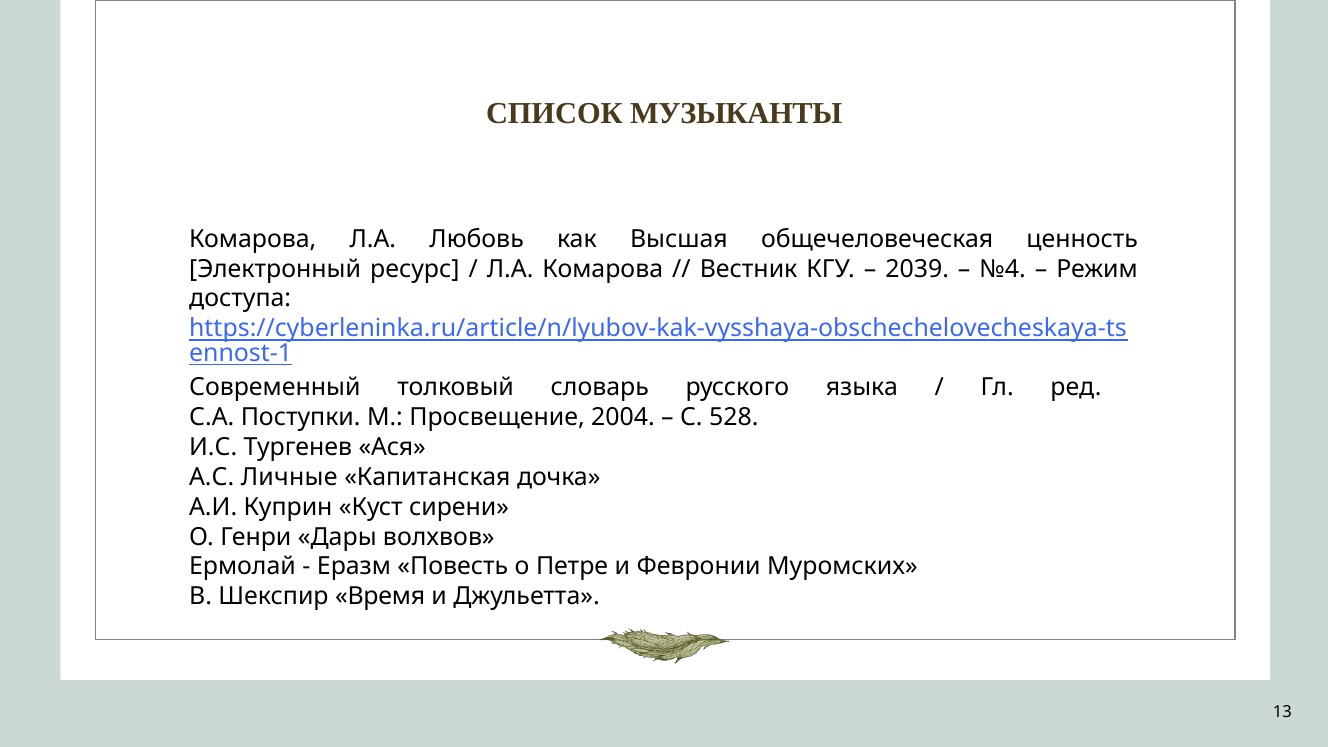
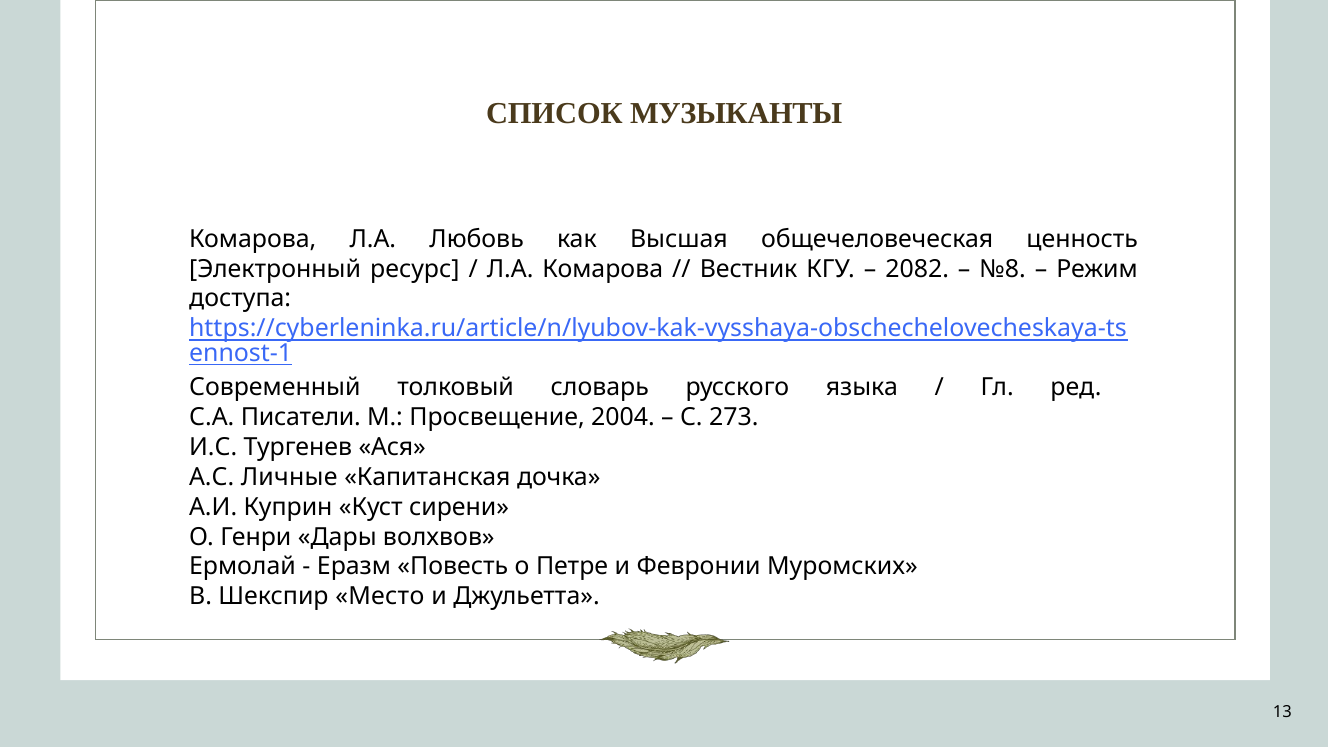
2039: 2039 -> 2082 (917, 269)
№4: №4 -> №8 (1003, 269)
Поступки: Поступки -> Писатели (301, 417)
528: 528 -> 273 (734, 417)
Время: Время -> Место (380, 597)
